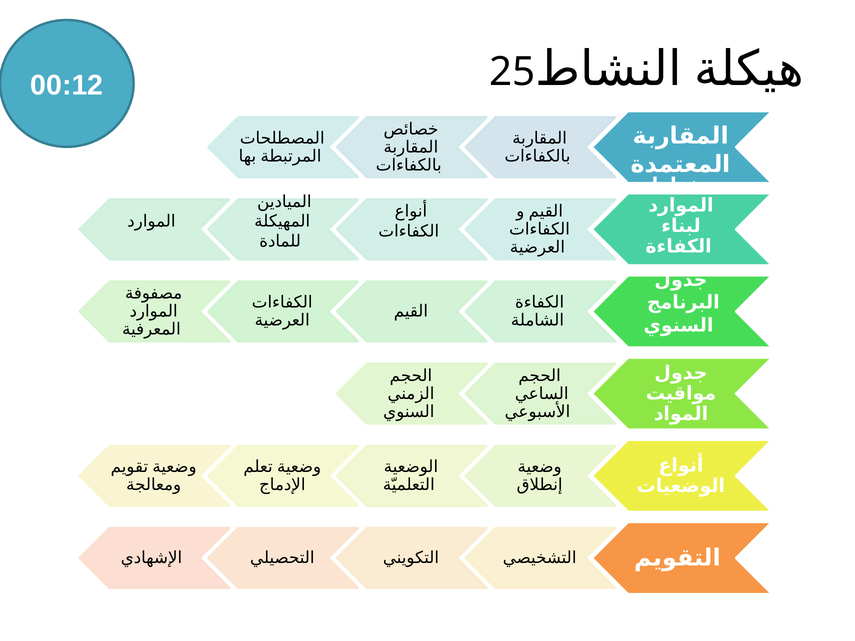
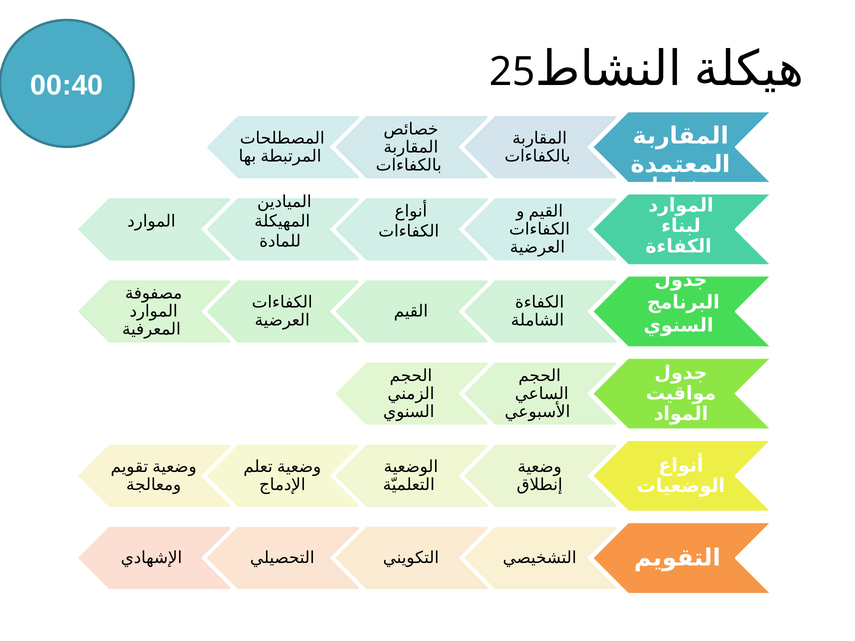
00:12: 00:12 -> 00:40 (67, 85)
